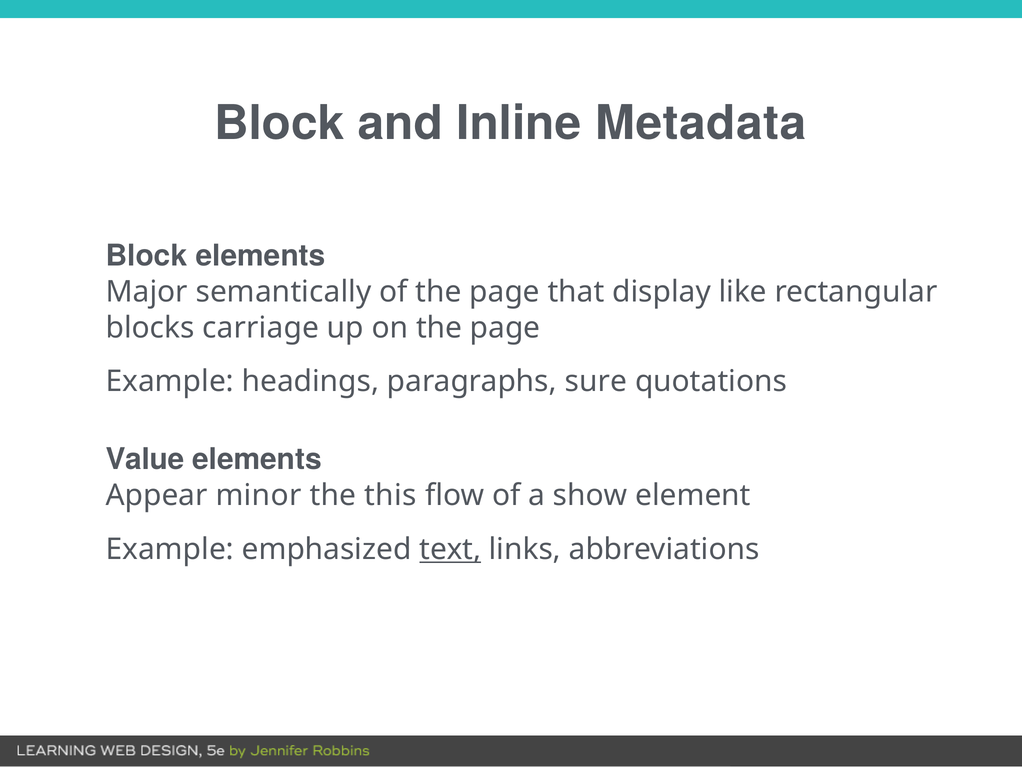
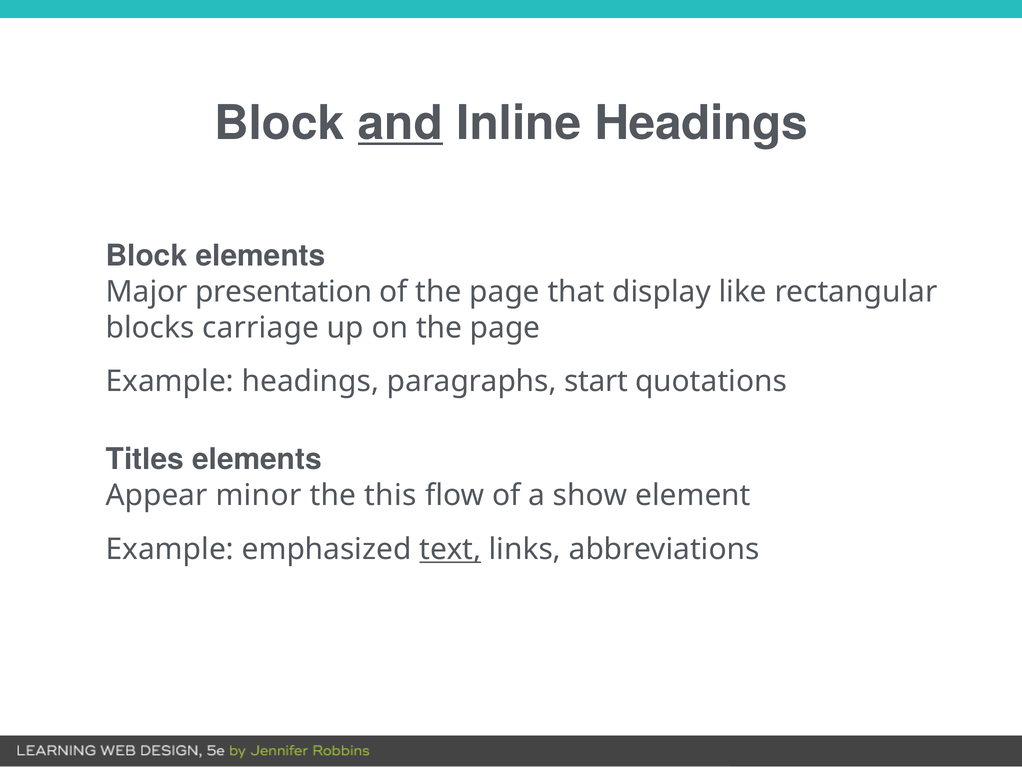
and underline: none -> present (400, 123)
Inline Metadata: Metadata -> Headings (701, 123)
semantically: semantically -> presentation (284, 292)
sure: sure -> start (596, 381)
Value: Value -> Titles (145, 459)
